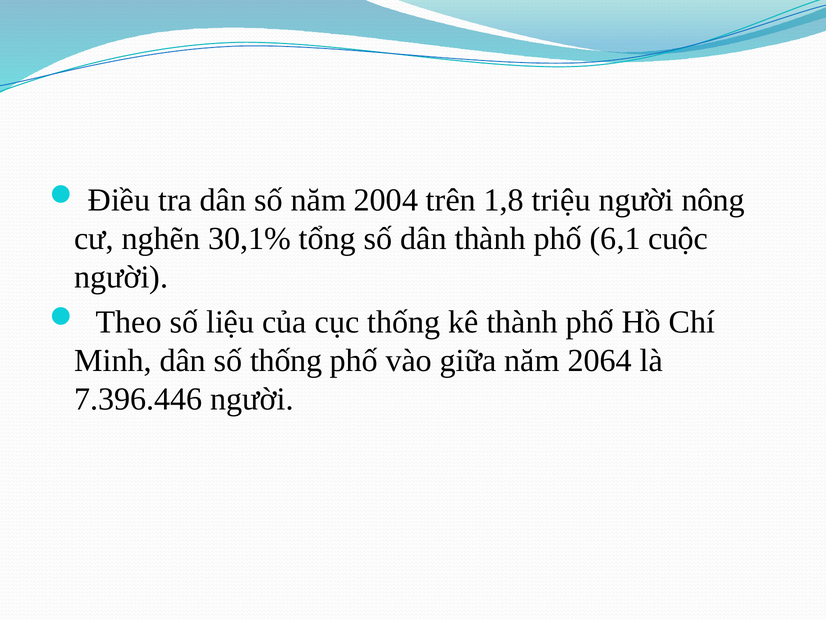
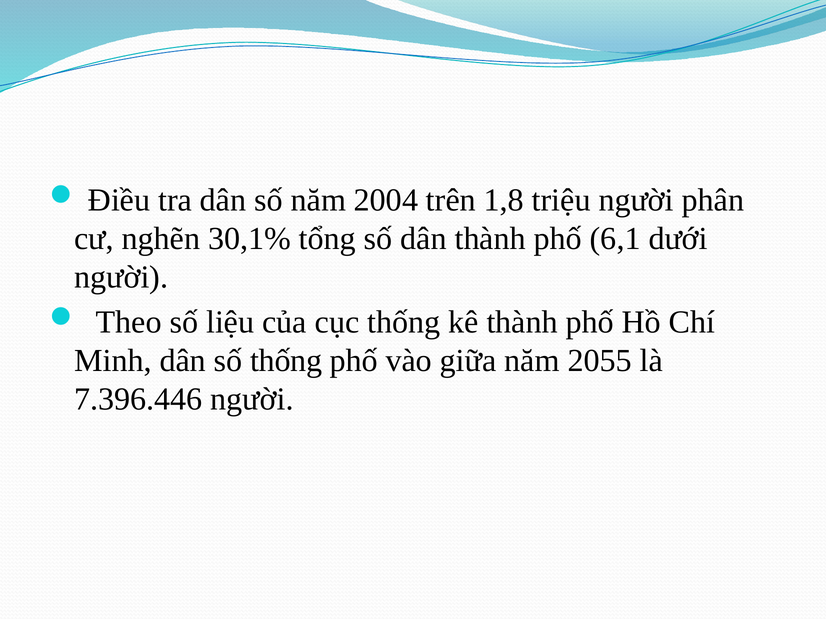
nông: nông -> phân (713, 200)
cuộc: cuộc -> dưới (678, 239)
2064: 2064 -> 2055 (600, 361)
